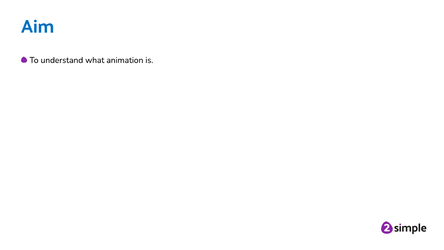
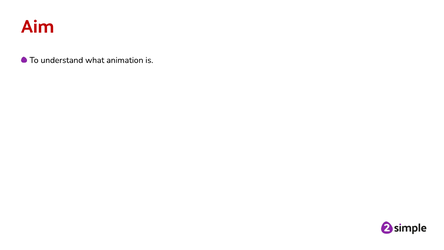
Aim colour: blue -> red (38, 27)
